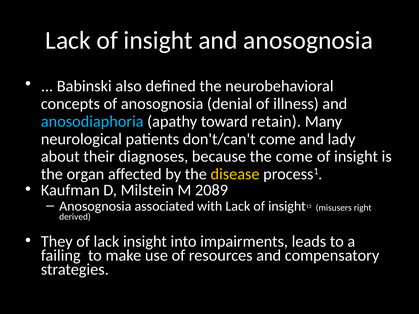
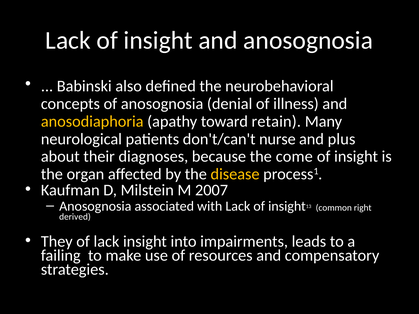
anosodiaphoria colour: light blue -> yellow (92, 122)
don't/can't come: come -> nurse (277, 139)
lady: lady -> plus (342, 139)
2089: 2089 -> 2007 (212, 190)
misusers: misusers -> common (334, 208)
